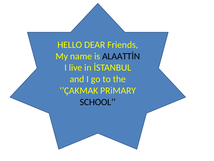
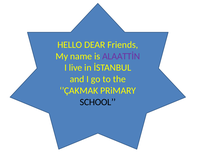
ALAATTİN colour: black -> purple (121, 56)
